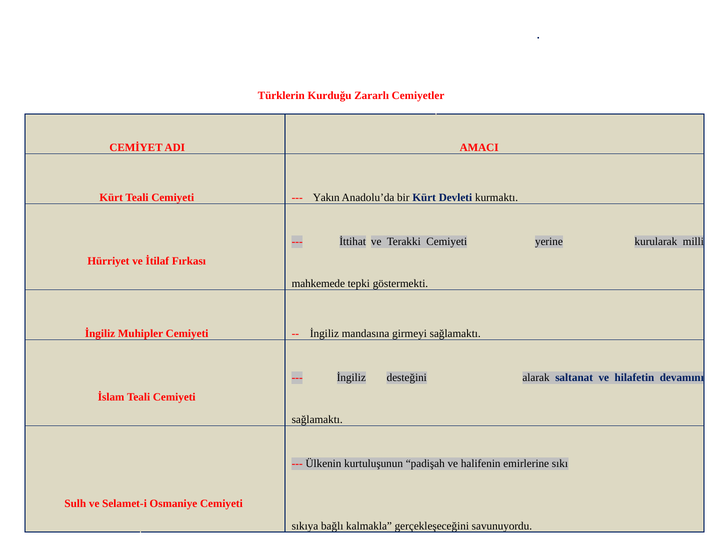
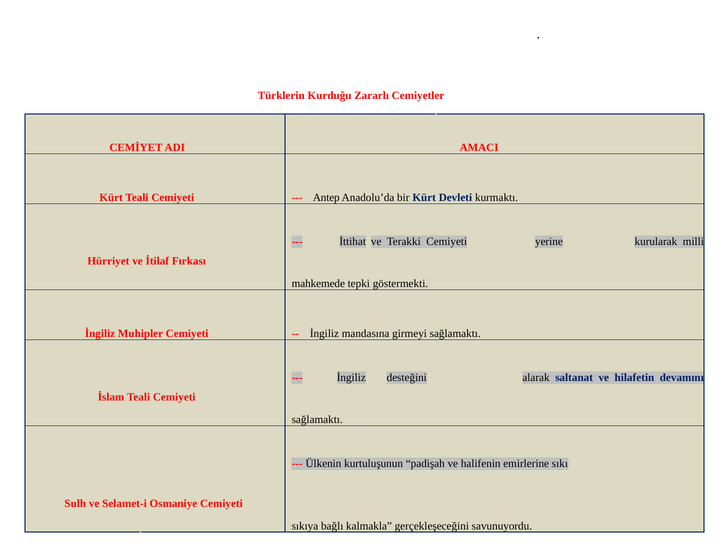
Yakın: Yakın -> Antep (326, 198)
